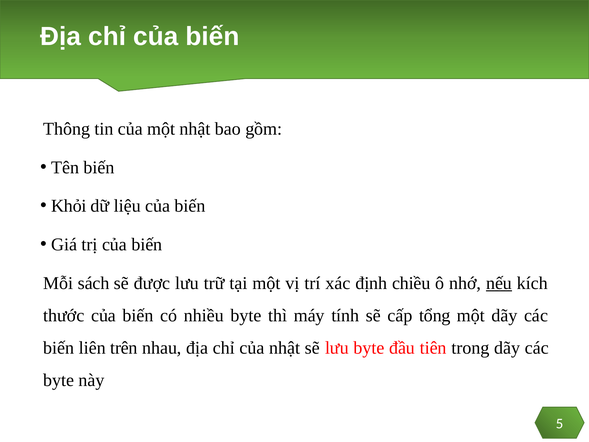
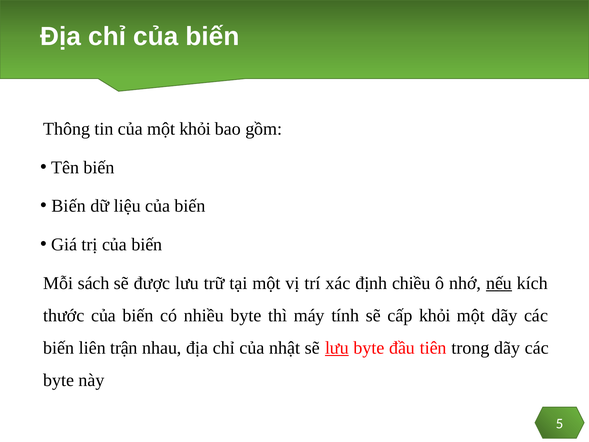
một nhật: nhật -> khỏi (195, 129)
Khỏi: Khỏi -> Biến (69, 206)
cấp tổng: tổng -> khỏi (435, 315)
trên: trên -> trận (124, 348)
lưu underline: none -> present (337, 348)
